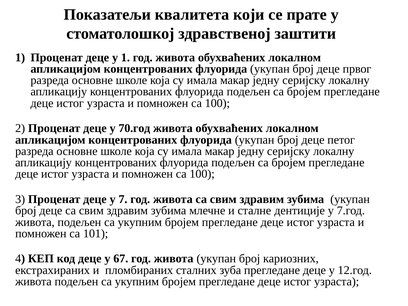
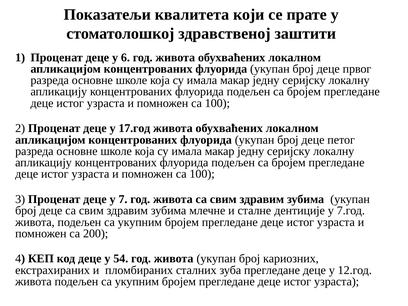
у 1: 1 -> 6 (125, 57)
70.год: 70.год -> 17.год (134, 128)
101: 101 -> 200 (96, 233)
67: 67 -> 54 (121, 259)
